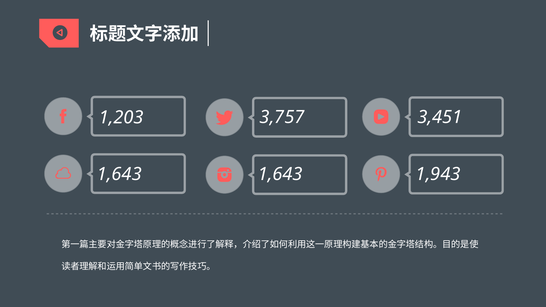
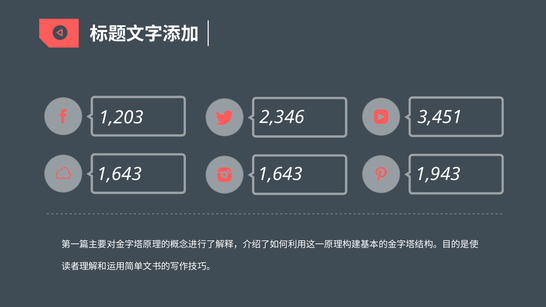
3,757: 3,757 -> 2,346 (282, 117)
